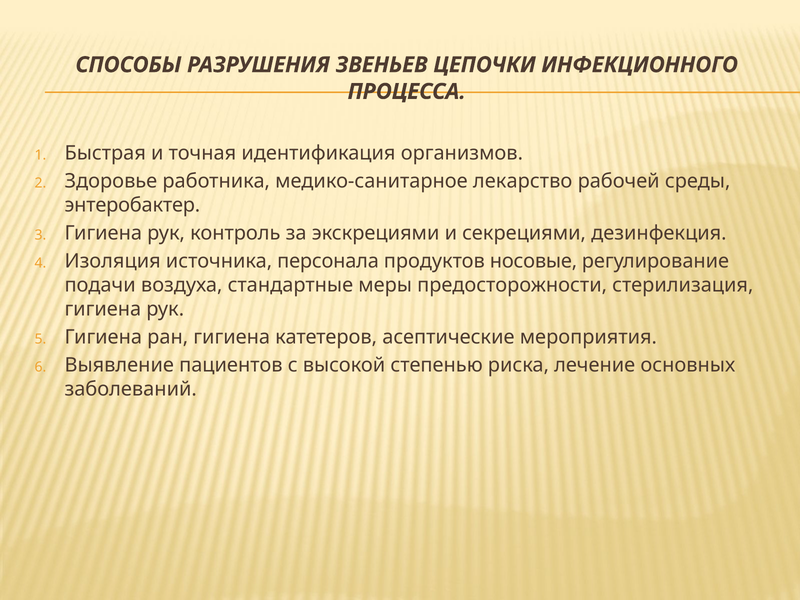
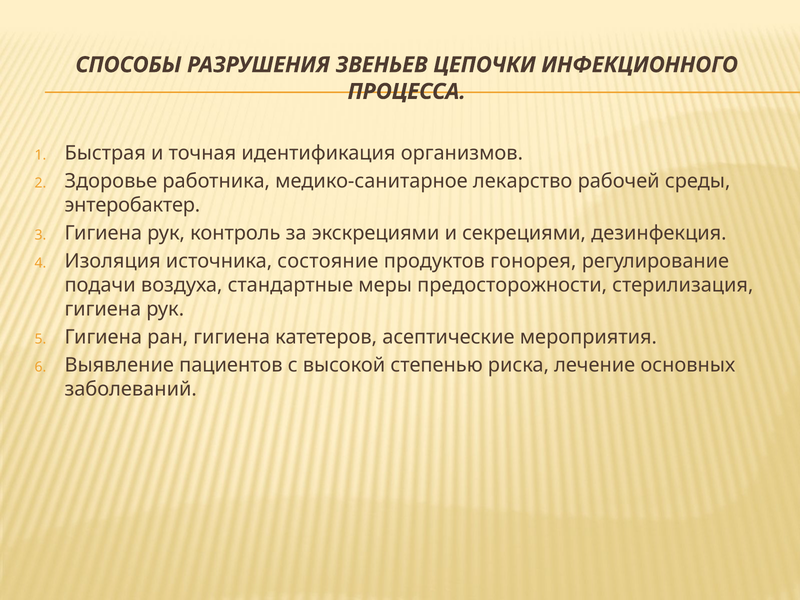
персонала: персонала -> состояние (328, 261)
носовые: носовые -> гонорея (533, 261)
